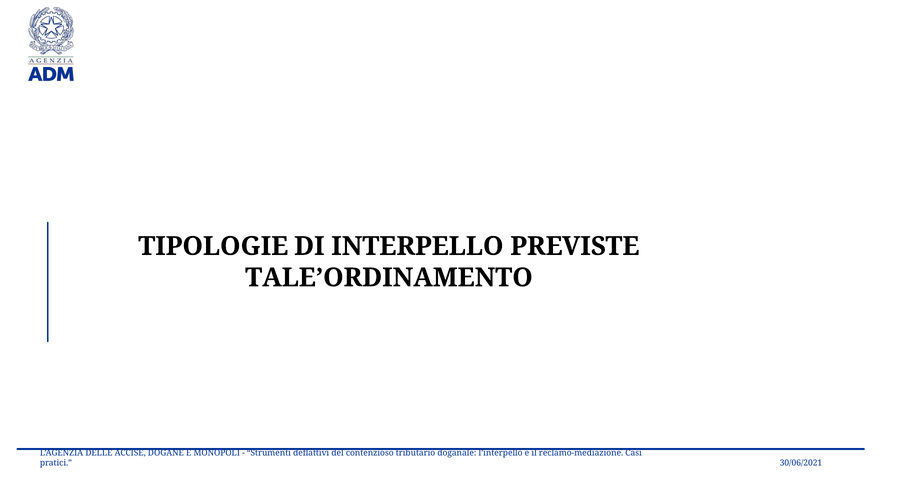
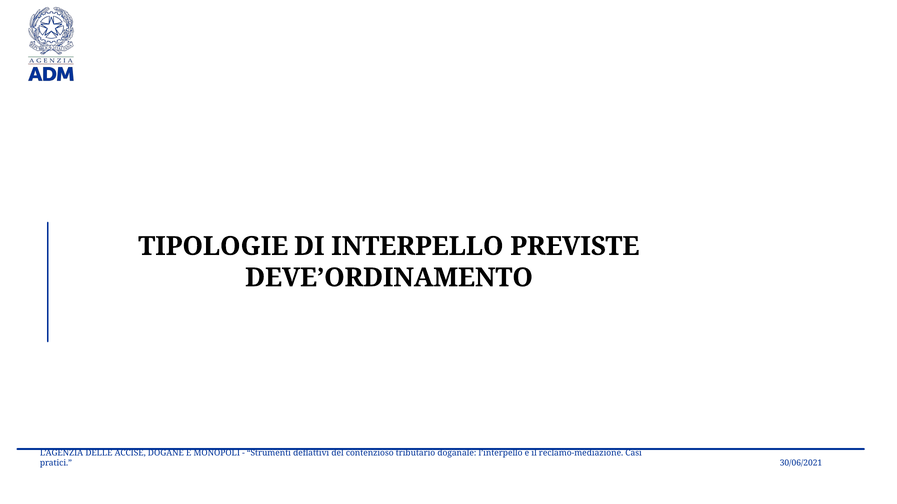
TALE’ORDINAMENTO: TALE’ORDINAMENTO -> DEVE’ORDINAMENTO (389, 278)
